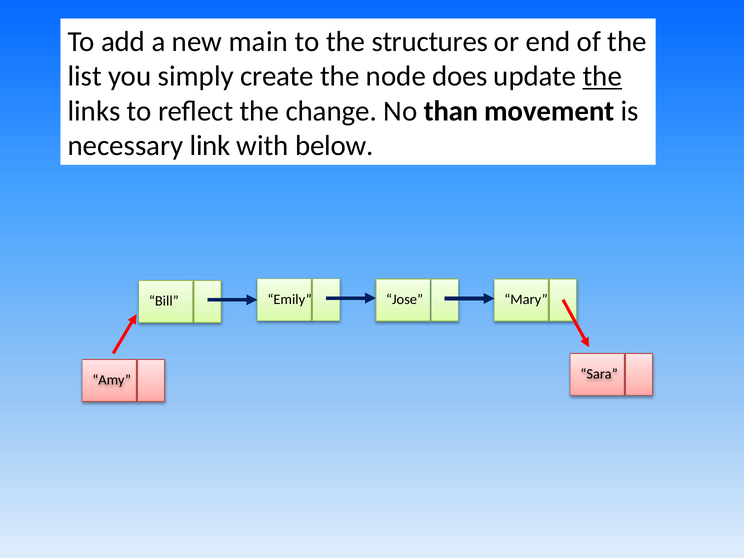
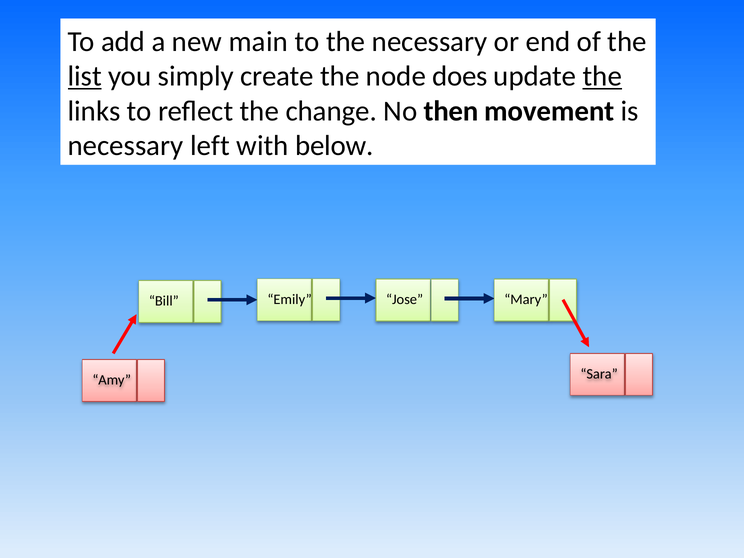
the structures: structures -> necessary (430, 42)
list underline: none -> present (85, 76)
than: than -> then (451, 111)
link: link -> left (210, 146)
